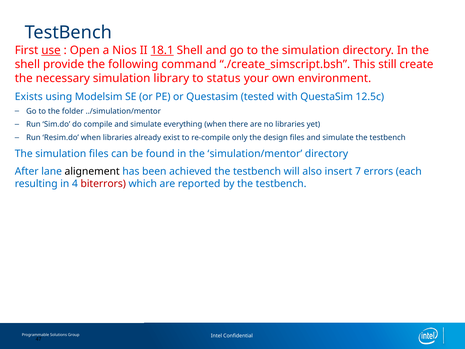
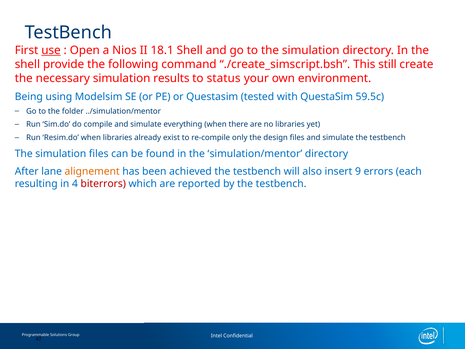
18.1 underline: present -> none (162, 50)
library: library -> results (171, 78)
Exists: Exists -> Being (29, 97)
12.5c: 12.5c -> 59.5c (370, 97)
alignement colour: black -> orange (92, 171)
7: 7 -> 9 (358, 171)
